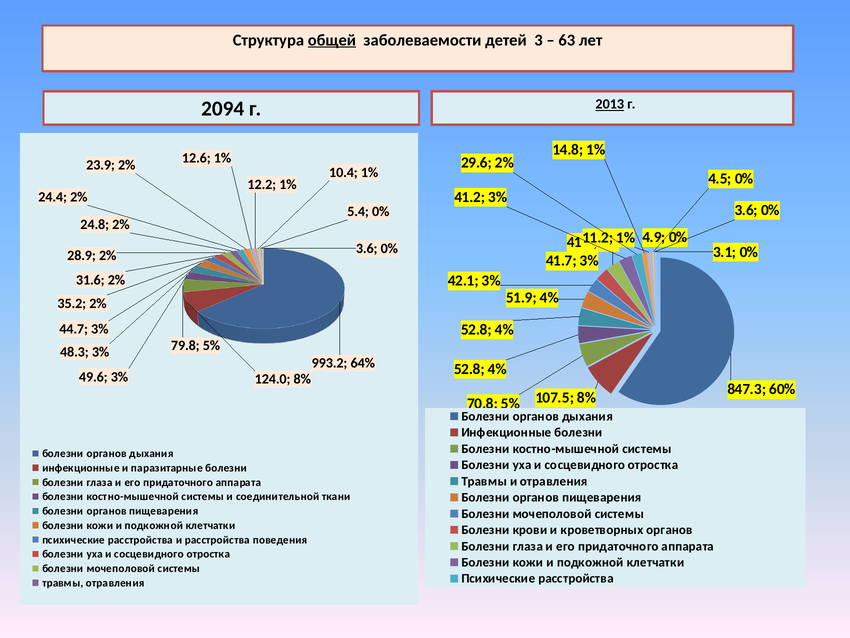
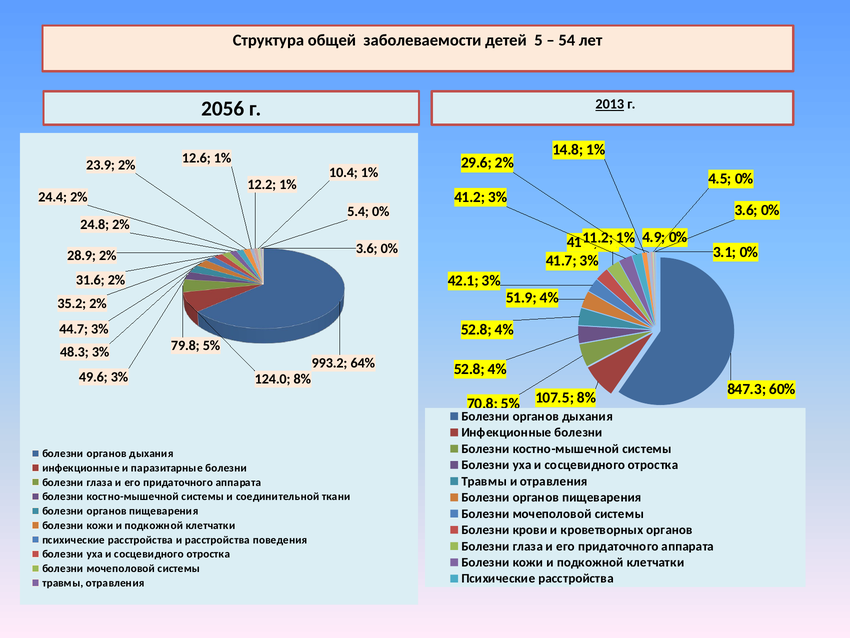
общей underline: present -> none (332, 40)
3: 3 -> 5 (538, 40)
63: 63 -> 54 (567, 40)
2094: 2094 -> 2056 (223, 109)
